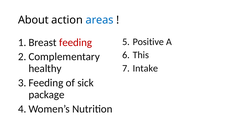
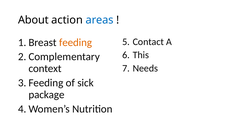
Positive: Positive -> Contact (148, 42)
feeding colour: red -> orange (76, 42)
healthy: healthy -> context (45, 68)
Intake: Intake -> Needs (145, 68)
